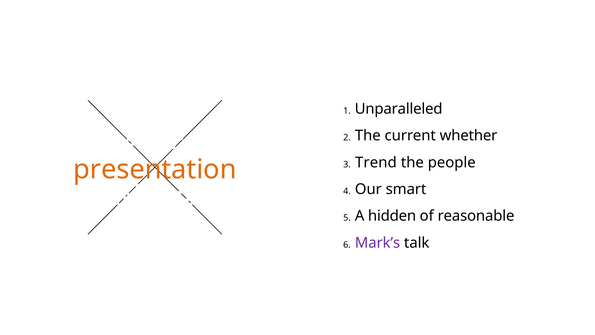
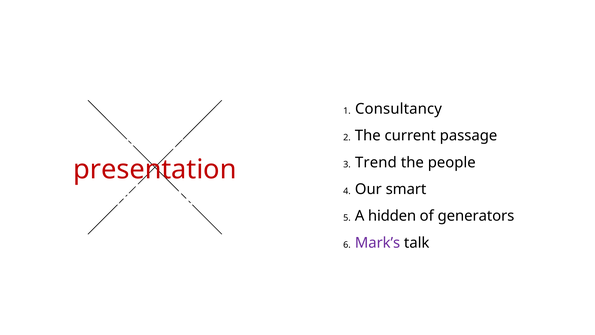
Unparalleled: Unparalleled -> Consultancy (398, 109)
whether: whether -> passage (469, 136)
presentation colour: orange -> red (155, 169)
reasonable: reasonable -> generators (476, 216)
